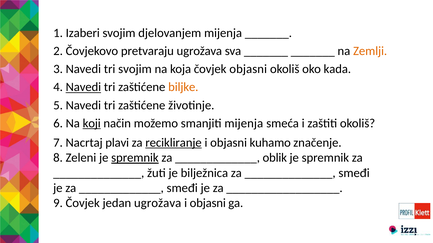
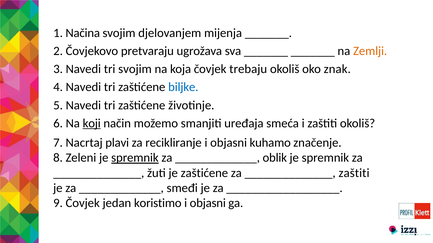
Izaberi: Izaberi -> Načina (83, 33)
čovjek objasni: objasni -> trebaju (248, 69)
kada: kada -> znak (337, 69)
Navedi underline: present -> none (83, 87)
biljke colour: orange -> blue (183, 87)
smanjiti mijenja: mijenja -> uređaja (244, 124)
recikliranje underline: present -> none (174, 143)
je bilježnica: bilježnica -> zaštićene (204, 173)
smeđi: smeđi -> zaštiti (354, 173)
jedan ugrožava: ugrožava -> koristimo (158, 204)
